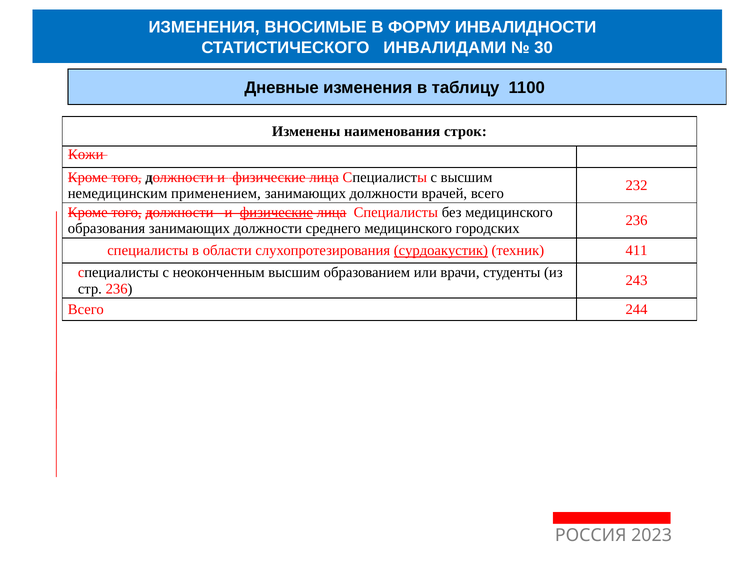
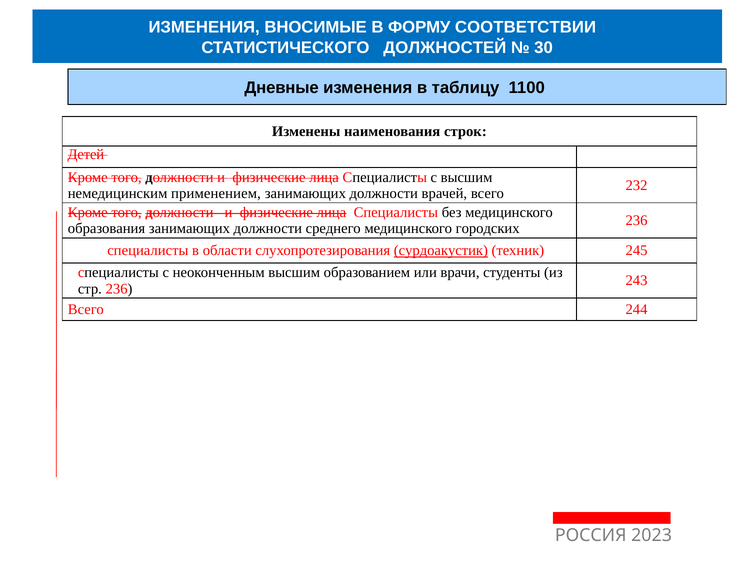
ИНВАЛИДНОСТИ: ИНВАЛИДНОСТИ -> СООТВЕТСТВИИ (526, 27)
ИНВАЛИДАМИ: ИНВАЛИДАМИ -> ДОЛЖНОСТЕЙ (445, 47)
Кожи: Кожи -> Детей (86, 154)
физические underline: present -> none (276, 212)
411: 411 -> 245 (637, 250)
